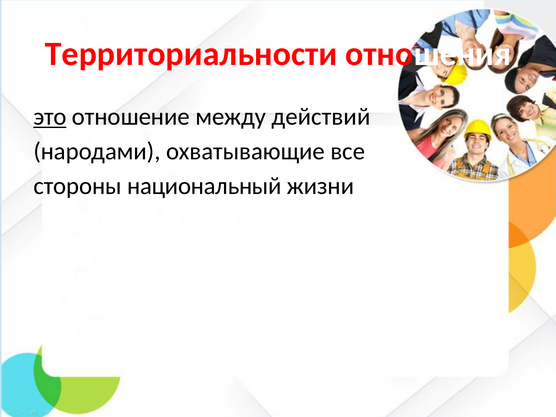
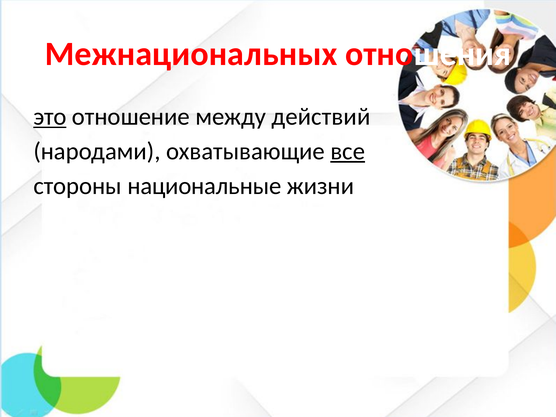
Территориальности: Территориальности -> Межнациональных (191, 54)
все underline: none -> present (348, 151)
национальный: национальный -> национальные (204, 186)
